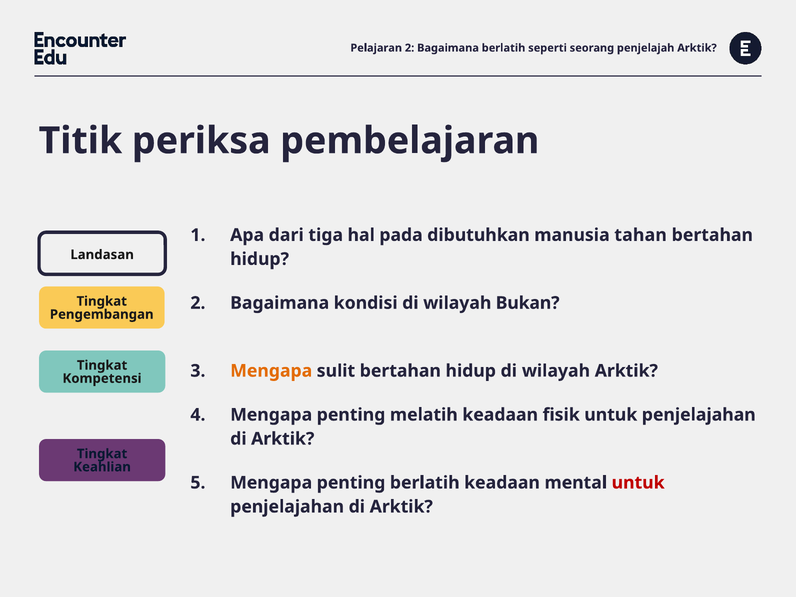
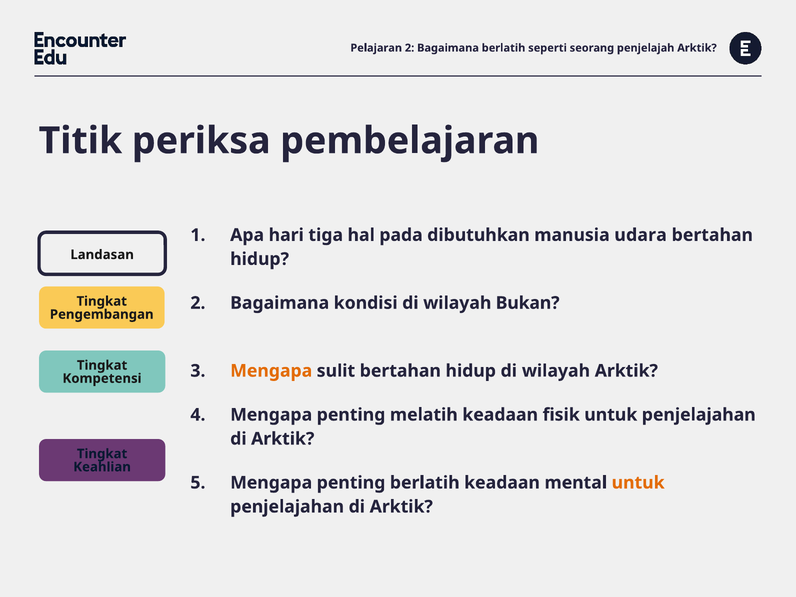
dari: dari -> hari (286, 235)
tahan: tahan -> udara (641, 235)
untuk colour: red -> orange (638, 483)
